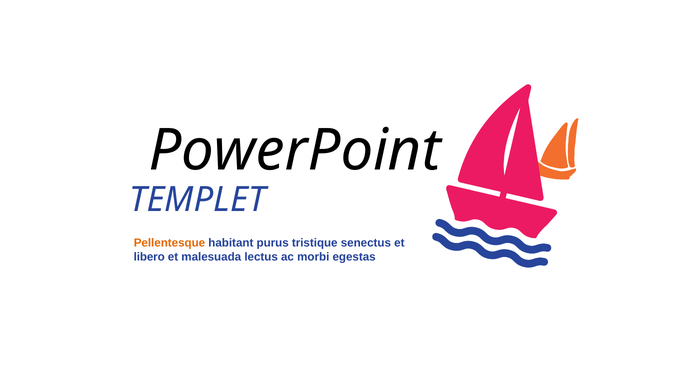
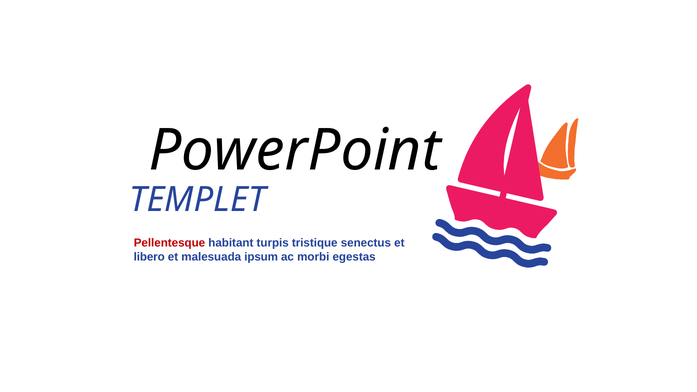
Pellentesque colour: orange -> red (169, 243)
purus: purus -> turpis (273, 243)
lectus: lectus -> ipsum (261, 257)
